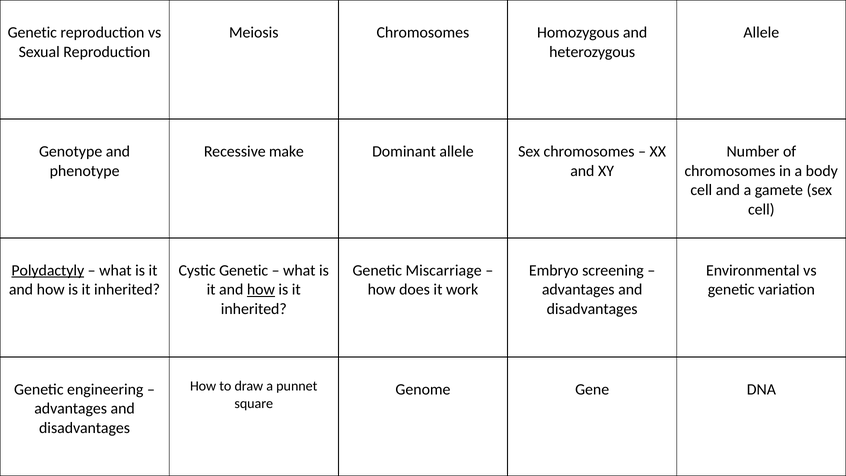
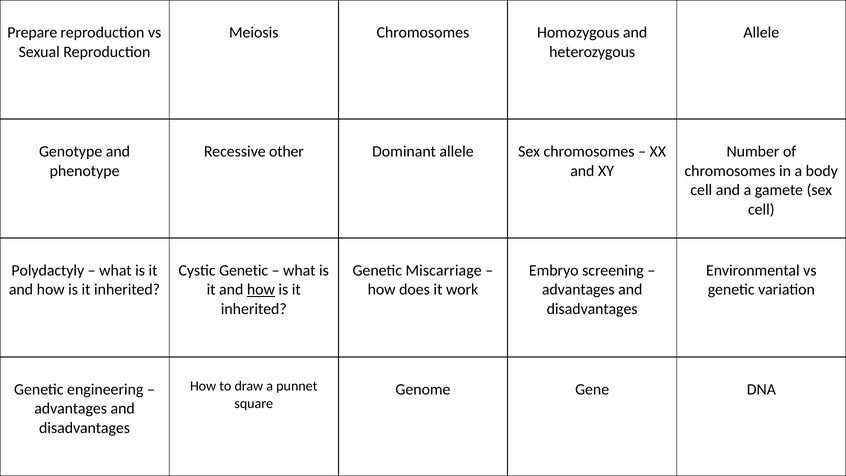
Genetic: Genetic -> Prepare (32, 32)
make: make -> other (286, 151)
Polydactyly underline: present -> none (48, 270)
